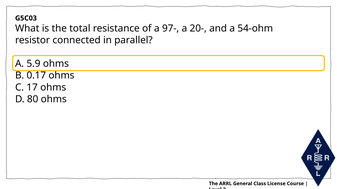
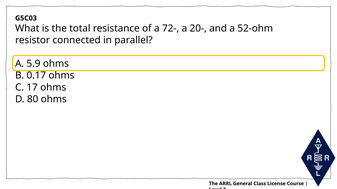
97-: 97- -> 72- (171, 29)
54-ohm: 54-ohm -> 52-ohm (255, 29)
